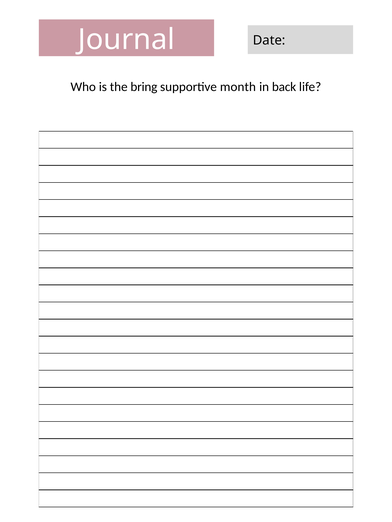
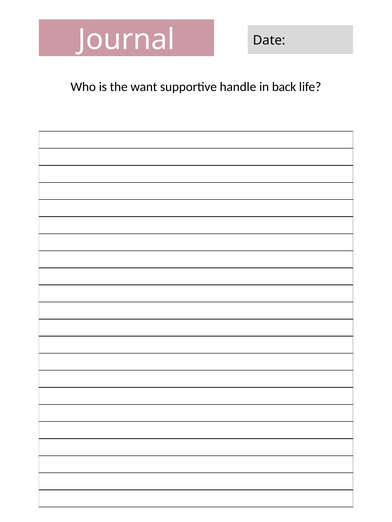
bring: bring -> want (144, 87)
month: month -> handle (238, 87)
